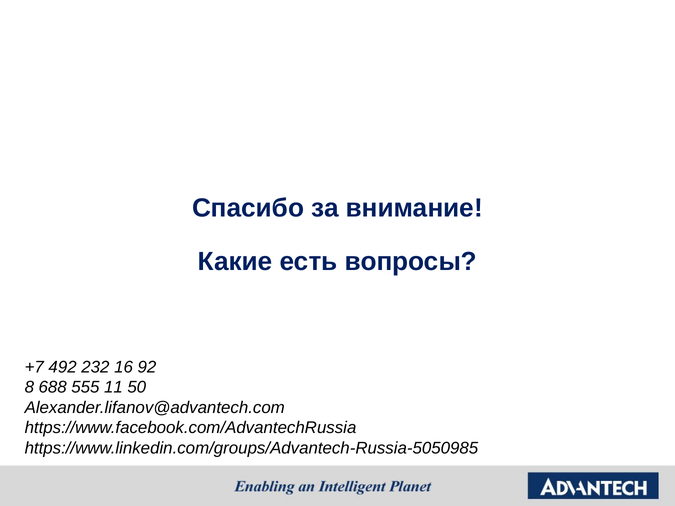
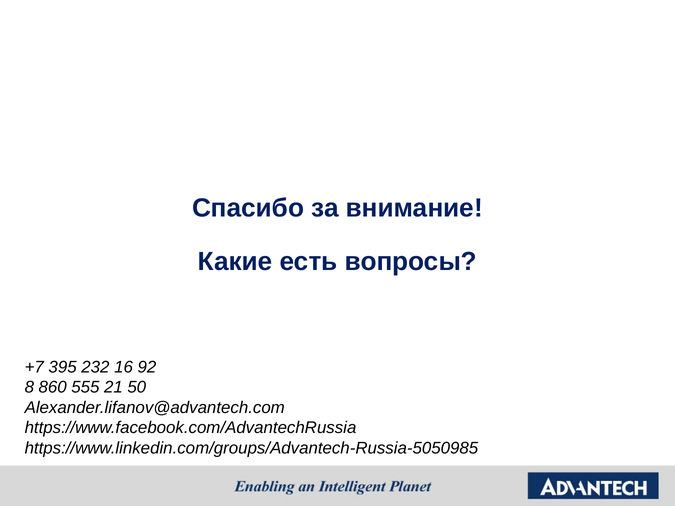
492: 492 -> 395 (63, 367)
688: 688 -> 860 (53, 388)
11: 11 -> 21 (113, 388)
